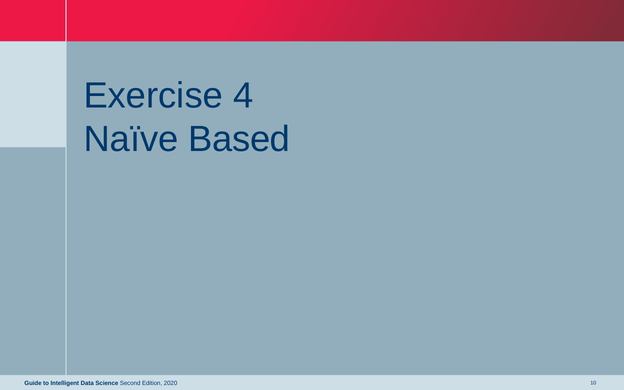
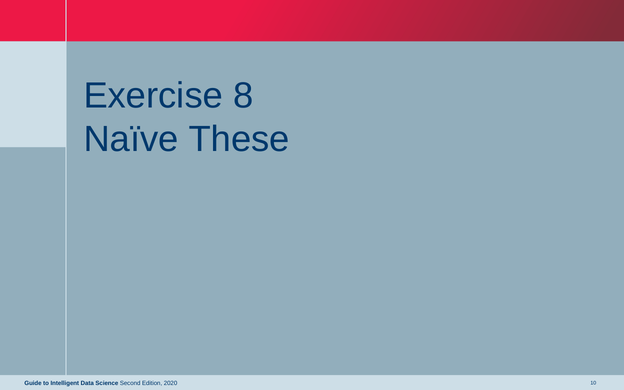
4: 4 -> 8 (243, 96)
Based: Based -> These (239, 139)
